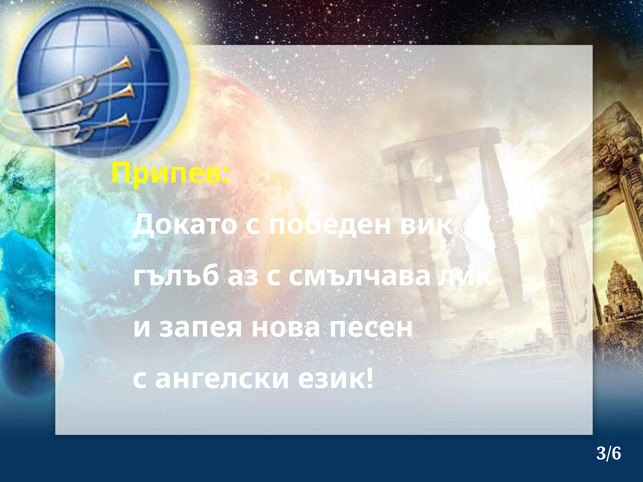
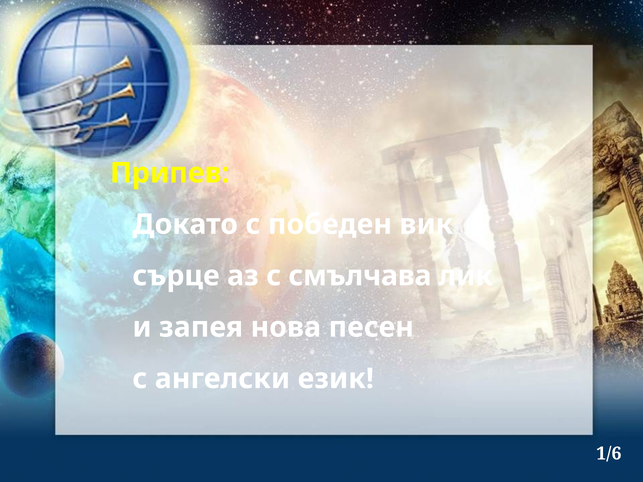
гълъб: гълъб -> сърце (176, 276)
3/6: 3/6 -> 1/6 (609, 454)
